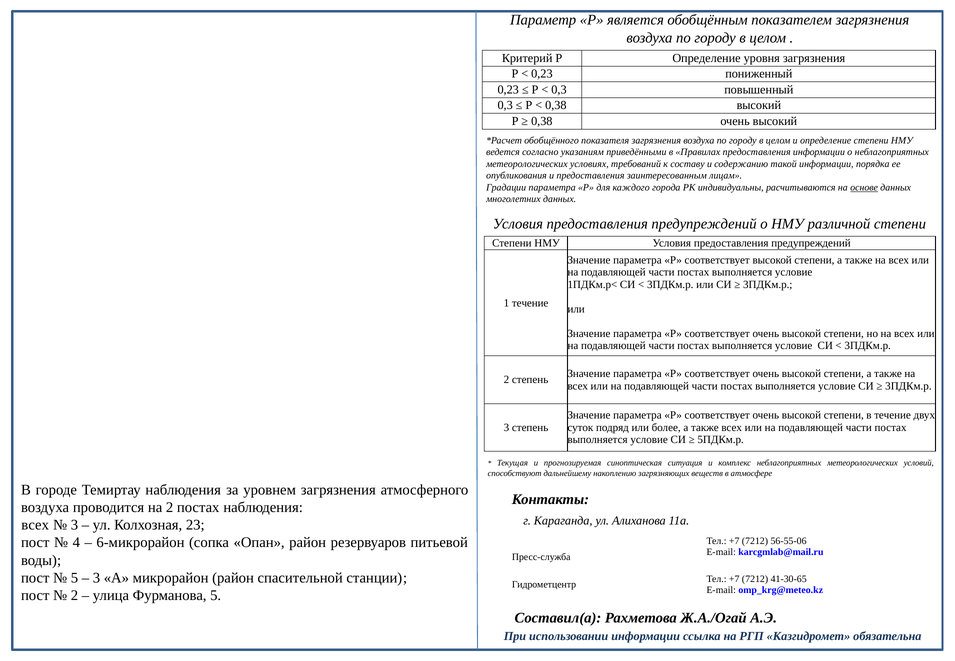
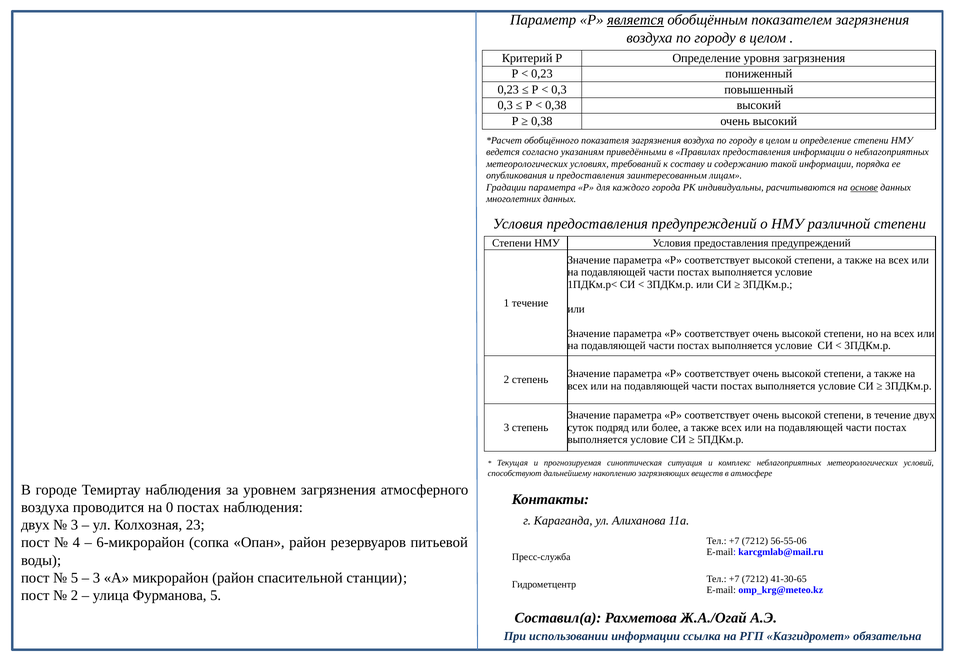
является underline: none -> present (635, 20)
на 2: 2 -> 0 (170, 507)
всех: всех -> двух (35, 525)
